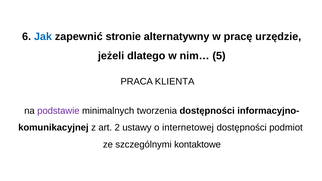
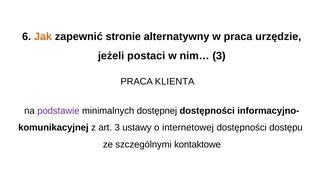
Jak colour: blue -> orange (43, 37)
w pracę: pracę -> praca (238, 37)
dlatego: dlatego -> postaci (146, 56)
nim… 5: 5 -> 3 (219, 56)
tworzenia: tworzenia -> dostępnej (157, 111)
art 2: 2 -> 3 (117, 128)
podmiot: podmiot -> dostępu (286, 128)
